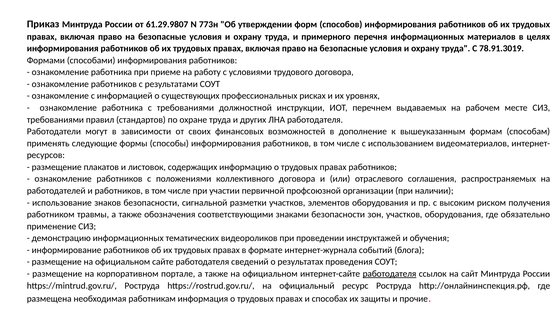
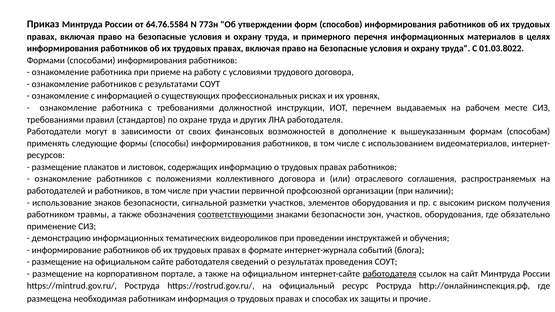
61.29.9807: 61.29.9807 -> 64.76.5584 (167, 25)
78.91.3019: 78.91.3019 -> 01.03.8022 (502, 49)
соответствующими underline: none -> present (236, 215)
